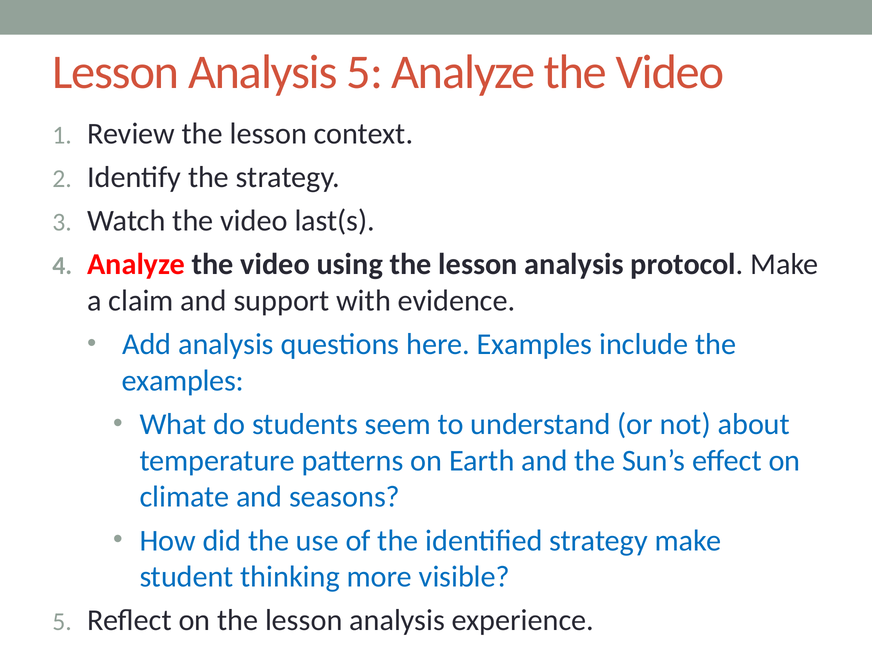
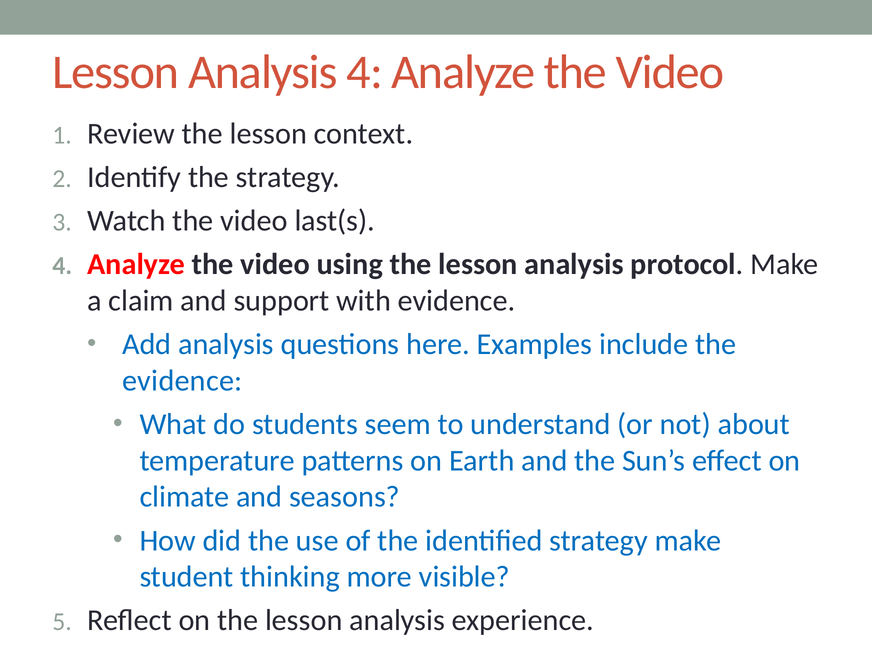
Analysis 5: 5 -> 4 (365, 72)
examples: examples -> evidence (182, 381)
